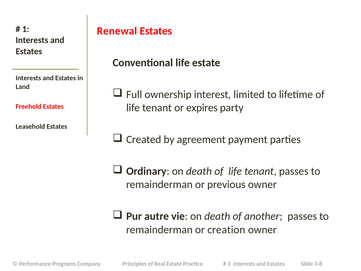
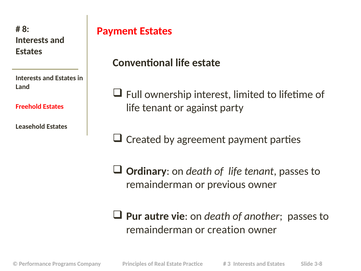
1: 1 -> 8 (26, 29)
Renewal: Renewal -> Payment (117, 31)
expires: expires -> against (202, 108)
